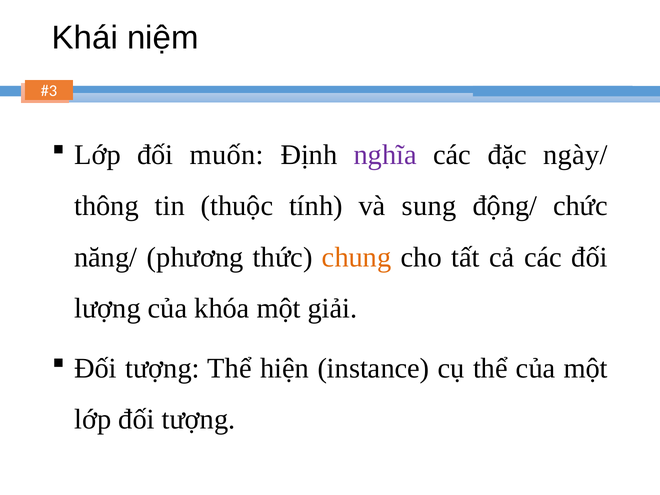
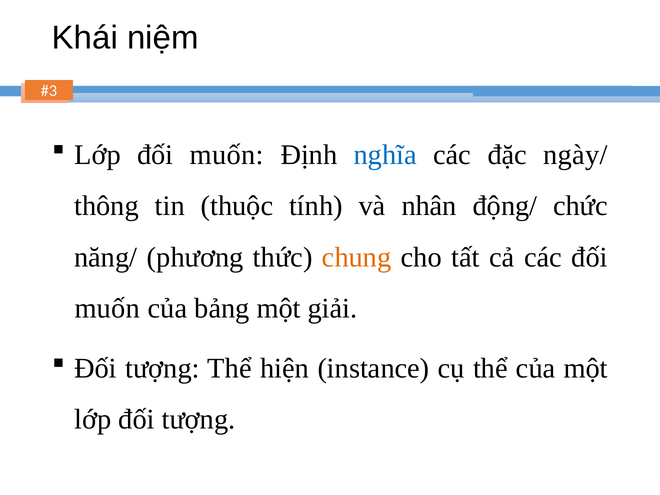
nghĩa colour: purple -> blue (385, 155)
sung: sung -> nhân (429, 206)
lượng: lượng -> muốn (107, 308)
khóa: khóa -> bảng (222, 308)
